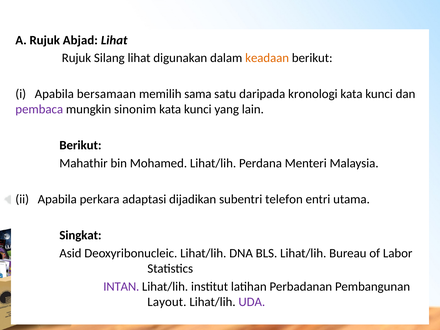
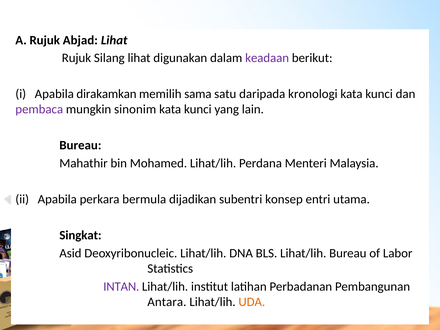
keadaan colour: orange -> purple (267, 58)
bersamaan: bersamaan -> dirakamkan (107, 94)
Berikut: Berikut -> Bureau (80, 145)
adaptasi: adaptasi -> bermula (144, 199)
telefon: telefon -> konsep (284, 199)
Layout: Layout -> Antara (167, 302)
UDA colour: purple -> orange (252, 302)
